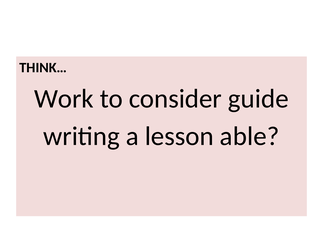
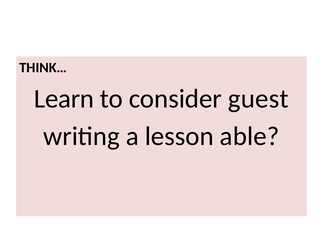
Work: Work -> Learn (64, 99)
guide: guide -> guest (258, 99)
